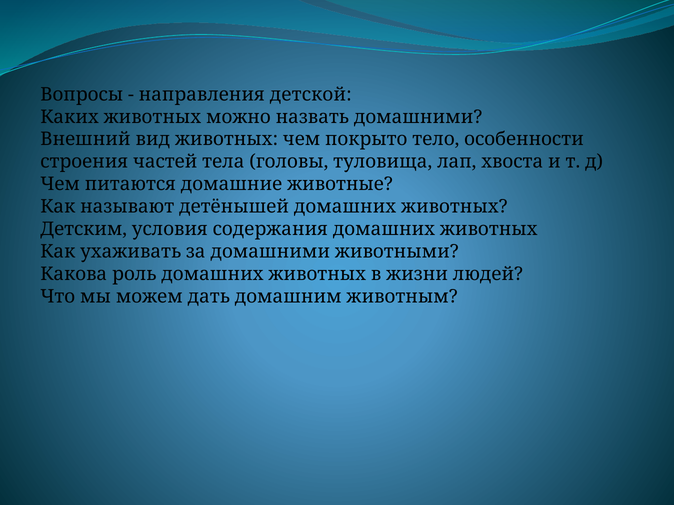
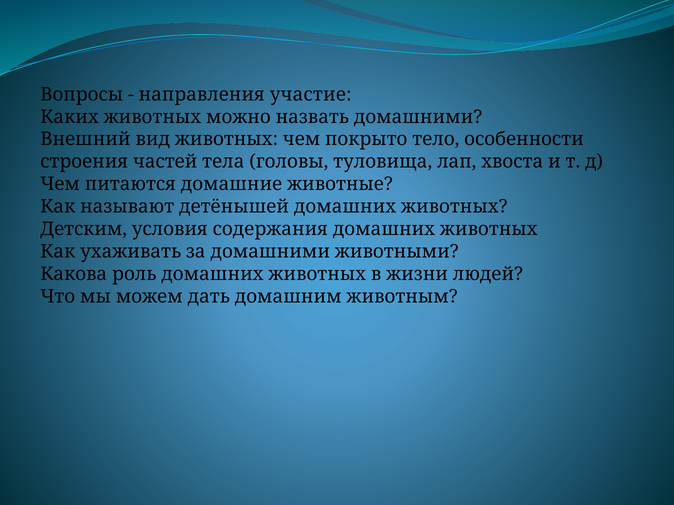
детской: детской -> участие (311, 94)
